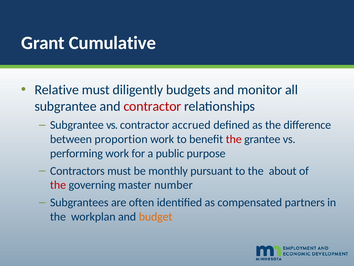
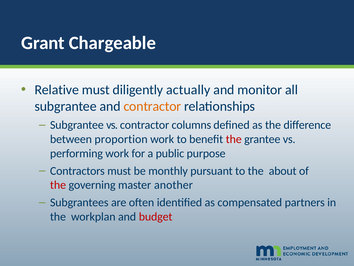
Cumulative: Cumulative -> Chargeable (112, 43)
budgets: budgets -> actually (188, 90)
contractor colour: red -> orange (152, 106)
accrued: accrued -> columns (191, 125)
number: number -> another (174, 185)
budget colour: orange -> red (156, 216)
